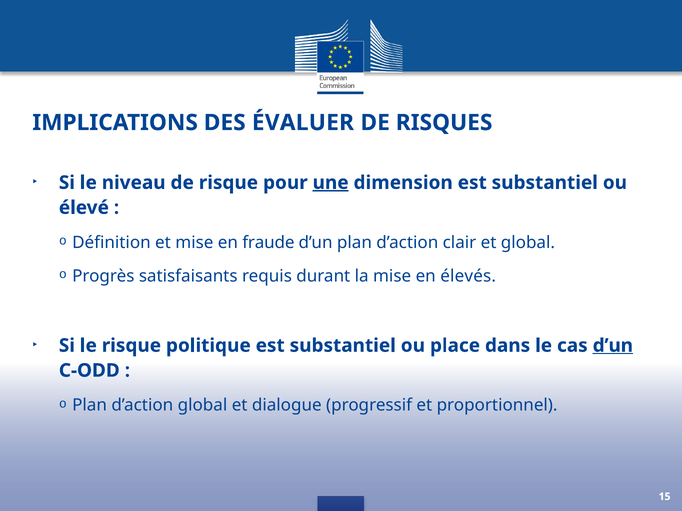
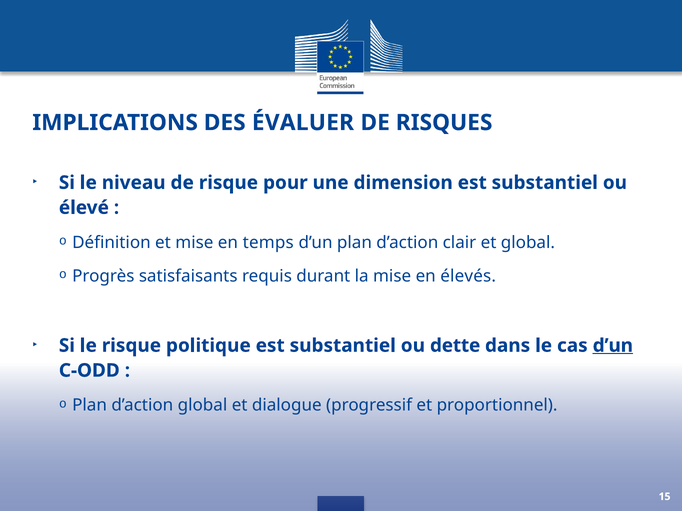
une underline: present -> none (331, 183)
fraude: fraude -> temps (268, 243)
place: place -> dette (455, 346)
